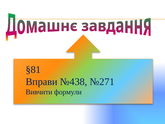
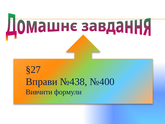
§81: §81 -> §27 (33, 69)
№271: №271 -> №400 (102, 82)
